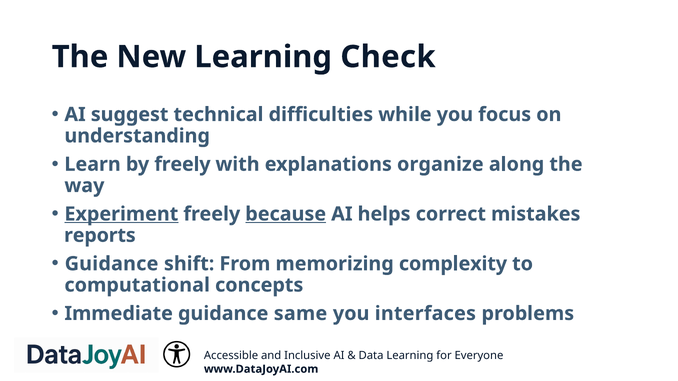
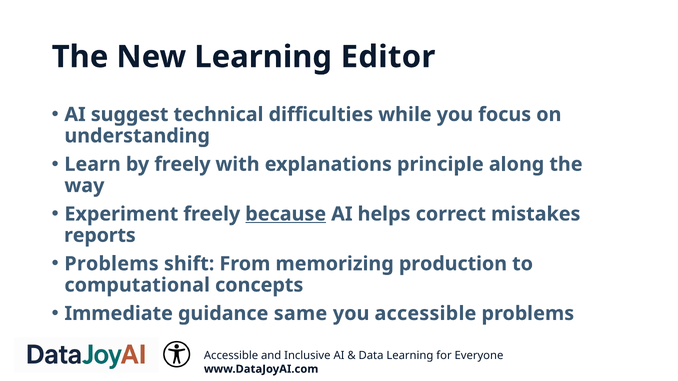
Check: Check -> Editor (388, 57)
organize: organize -> principle (440, 164)
Experiment underline: present -> none (121, 214)
Guidance: Guidance -> Problems (112, 264)
complexity: complexity -> production (453, 264)
you interfaces: interfaces -> accessible (425, 314)
